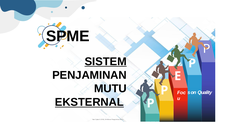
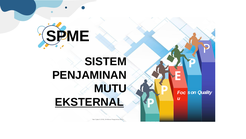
SISTEM underline: present -> none (106, 61)
